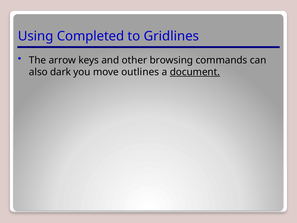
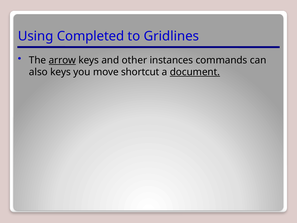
arrow underline: none -> present (62, 60)
browsing: browsing -> instances (171, 60)
also dark: dark -> keys (61, 72)
outlines: outlines -> shortcut (140, 72)
